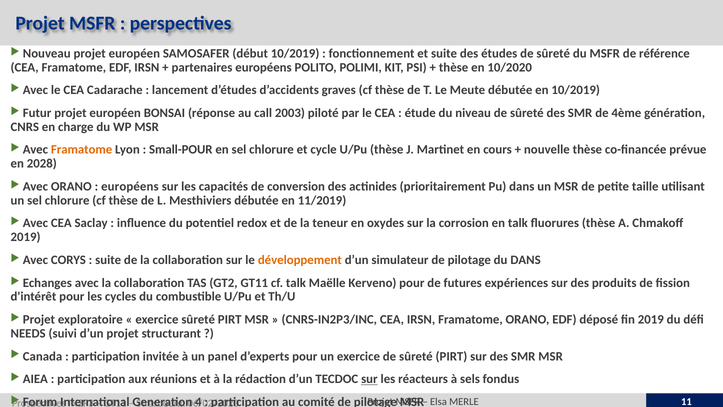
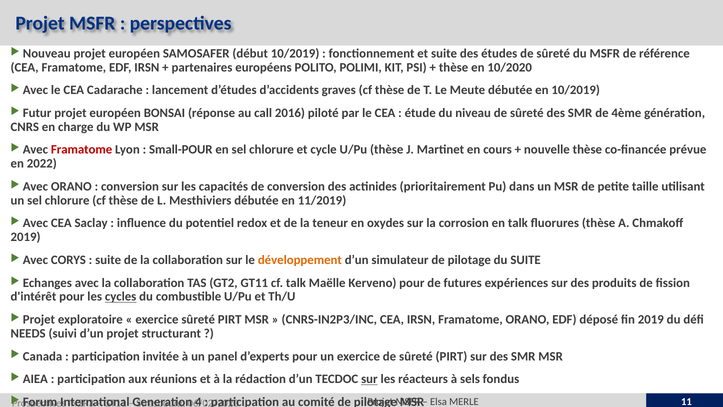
2003: 2003 -> 2016 (290, 113)
Framatome colour: orange -> red (82, 150)
2028: 2028 -> 2022 (42, 163)
européens: européens -> conversion (130, 186)
du DANS: DANS -> SUITE (526, 260)
cycles underline: none -> present (121, 296)
